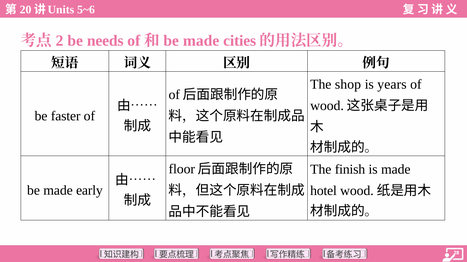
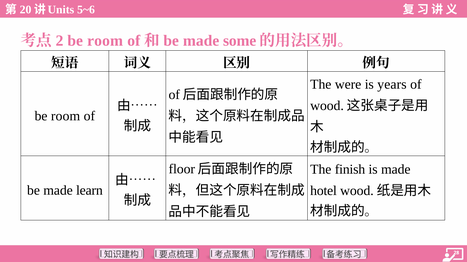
needs: needs -> room (105, 41)
cities: cities -> some (240, 41)
shop: shop -> were (348, 85)
faster: faster -> room (66, 116)
early: early -> learn (89, 191)
